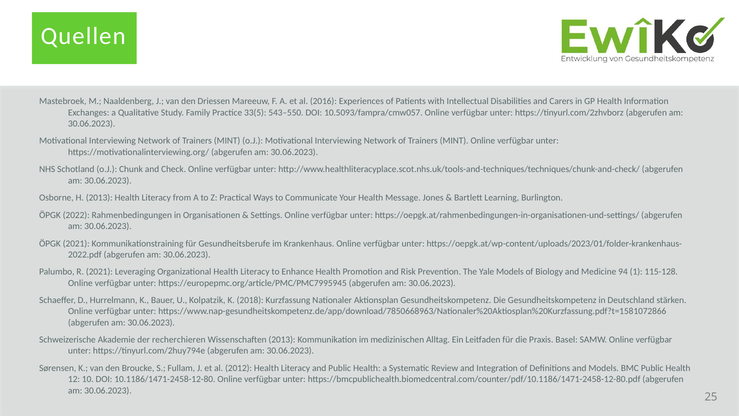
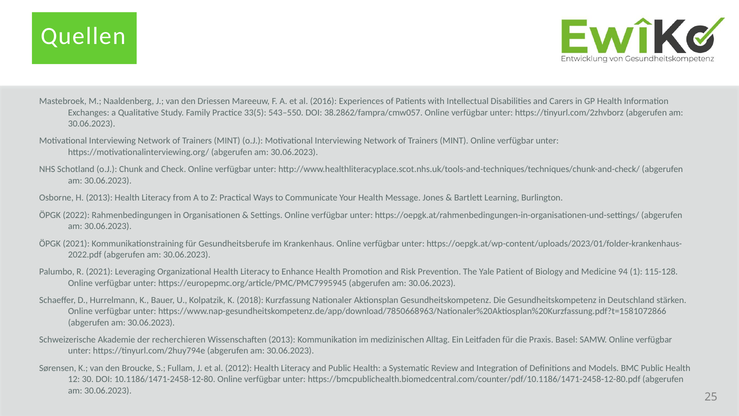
10.5093/fampra/cmw057: 10.5093/fampra/cmw057 -> 38.2862/fampra/cmw057 (373, 112)
Yale Models: Models -> Patient (510, 272)
10: 10 -> 30 (88, 379)
